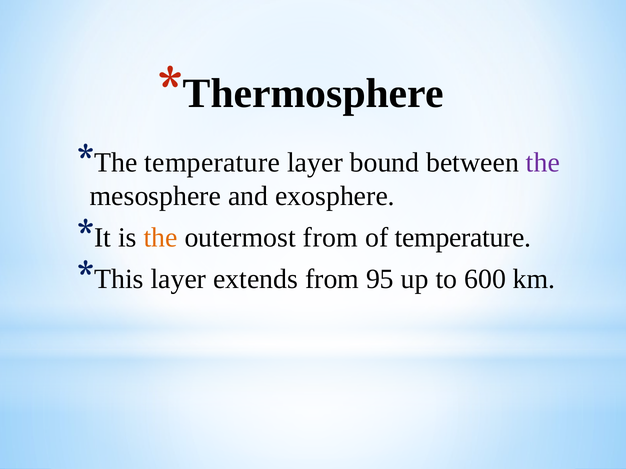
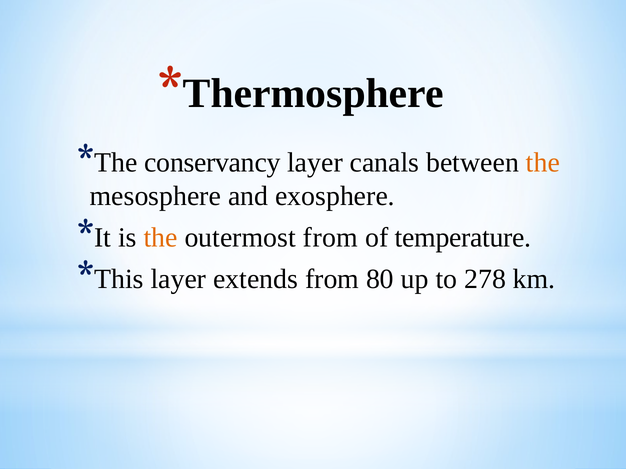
temperature: temperature -> conservancy (212, 163)
bound: bound -> canals (385, 163)
the colour: purple -> orange (543, 163)
95: 95 -> 80 (380, 279)
600: 600 -> 278 (485, 279)
